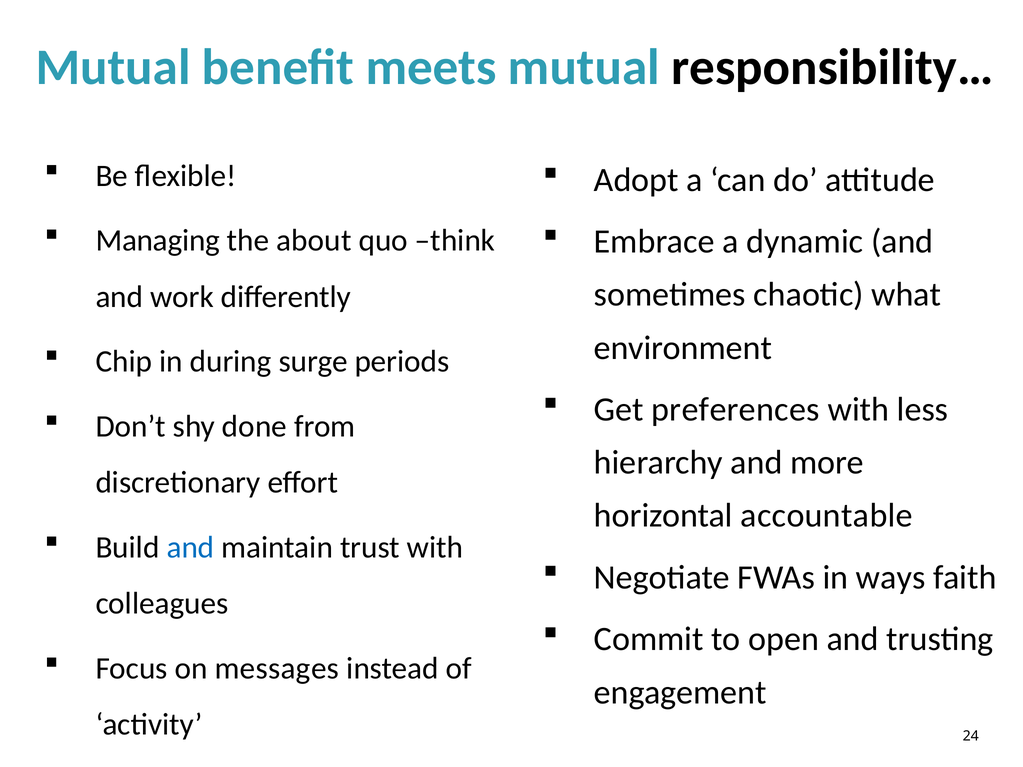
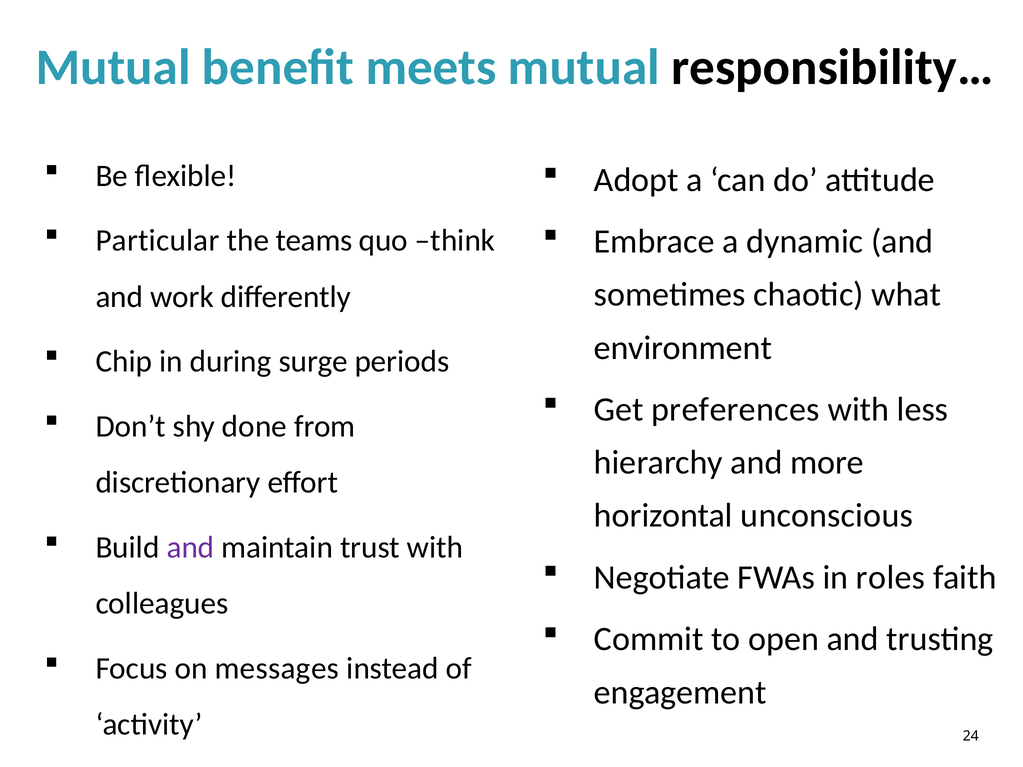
Managing: Managing -> Particular (158, 241)
about: about -> teams (314, 241)
accountable: accountable -> unconscious (827, 516)
and colour: blue -> purple (190, 547)
ways: ways -> roles (891, 578)
